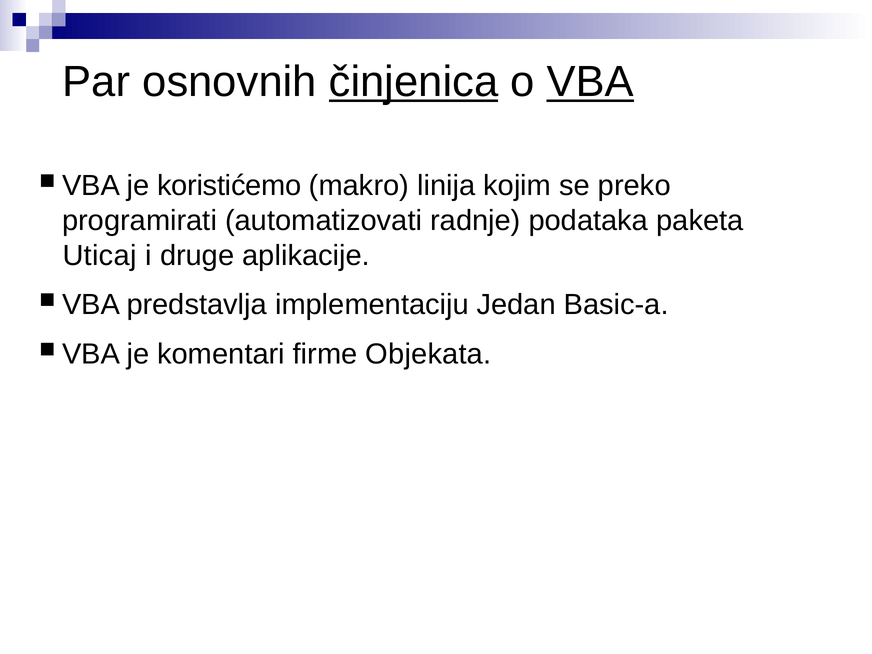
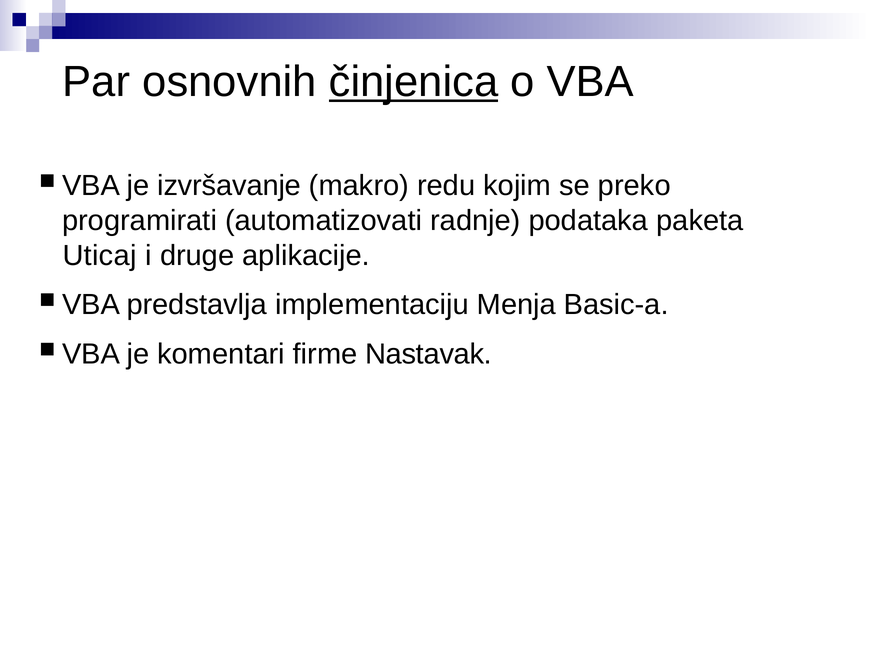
VBA underline: present -> none (590, 82)
koristićemo: koristićemo -> izvršavanje (229, 186)
linija: linija -> redu (446, 186)
Jedan: Jedan -> Menja (516, 305)
Objekata: Objekata -> Nastavak (429, 354)
